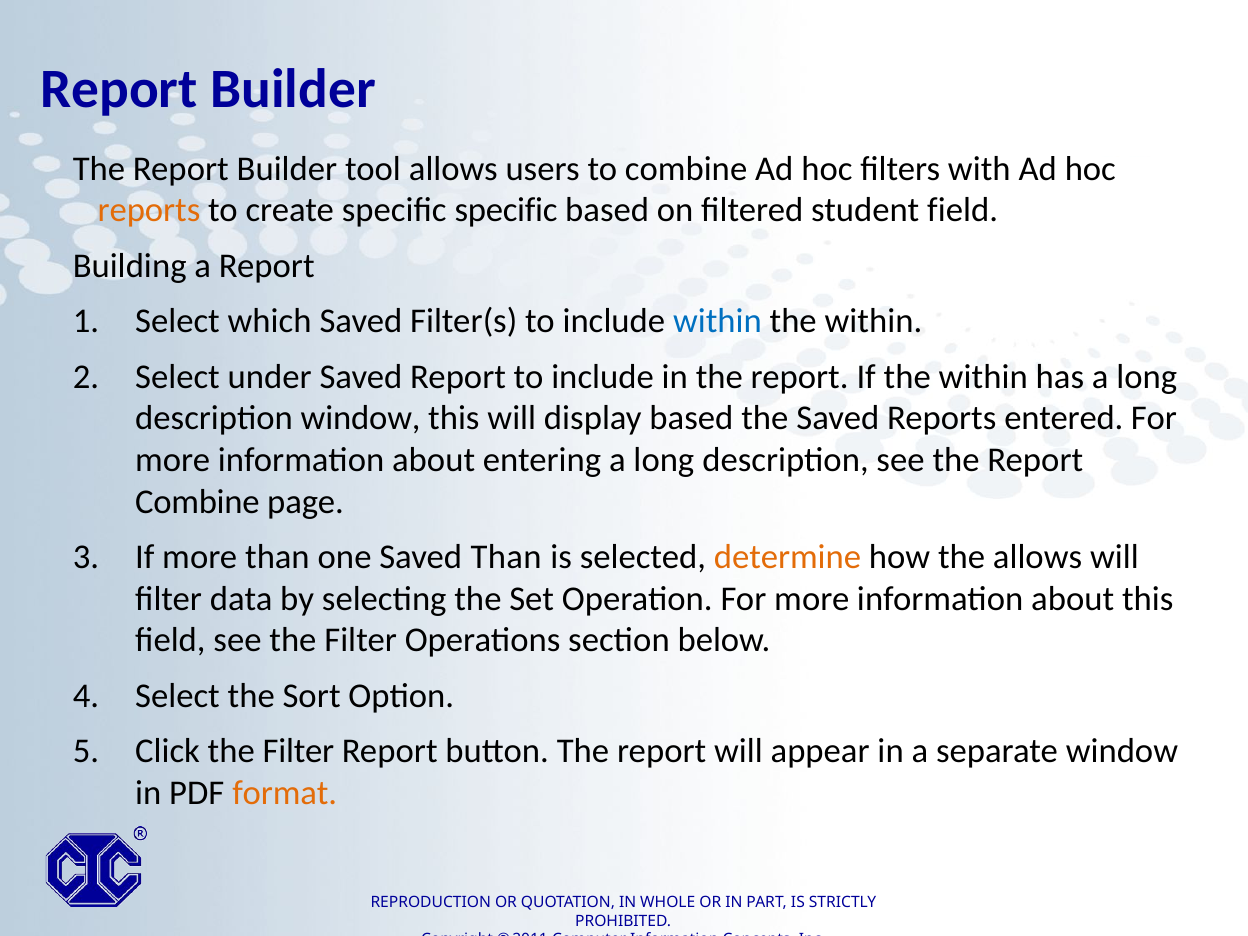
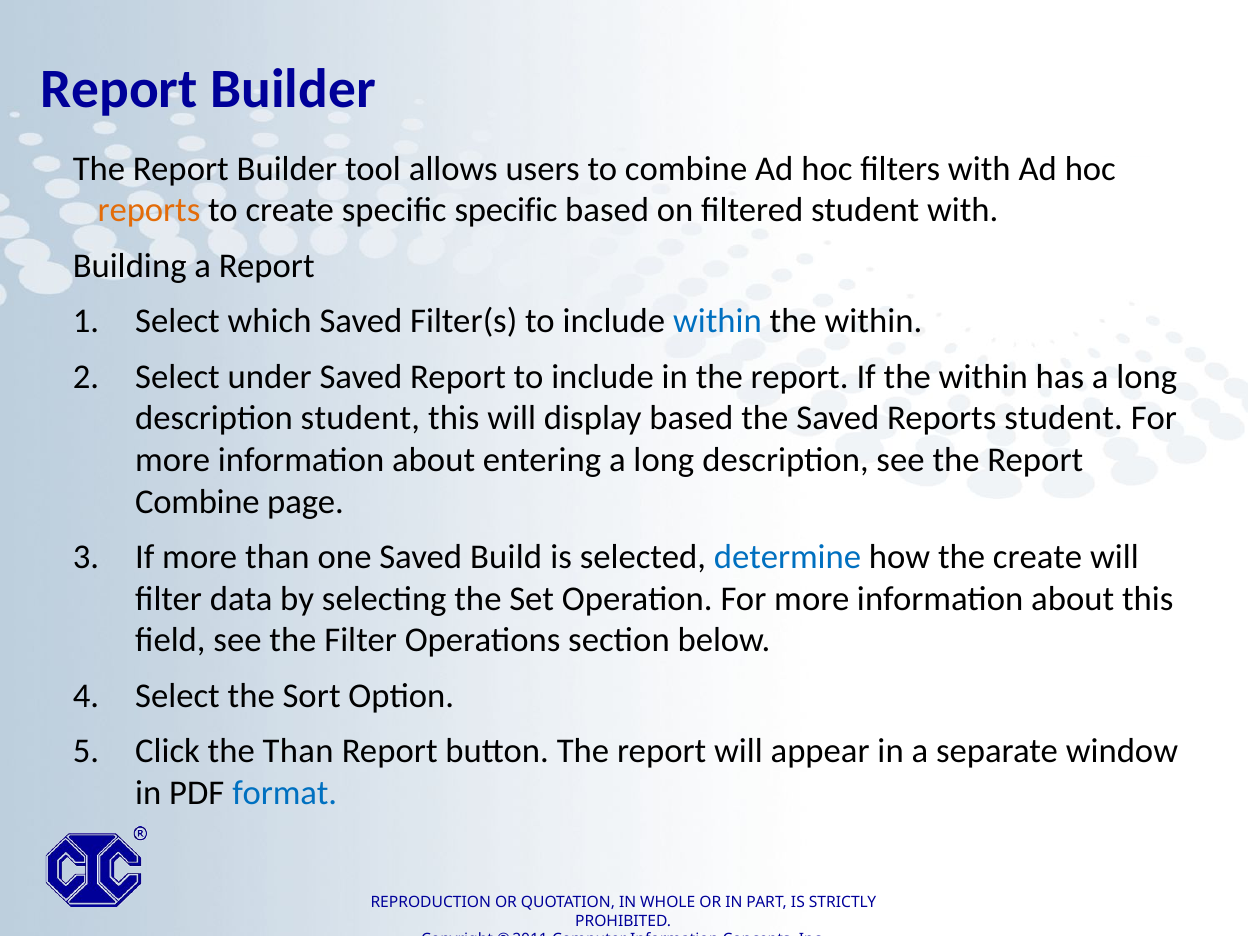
student field: field -> with (963, 210)
description window: window -> student (360, 418)
Reports entered: entered -> student (1064, 418)
Saved Than: Than -> Build (506, 557)
determine colour: orange -> blue (787, 557)
the allows: allows -> create (1038, 557)
Click the Filter: Filter -> Than (298, 751)
format colour: orange -> blue (285, 793)
